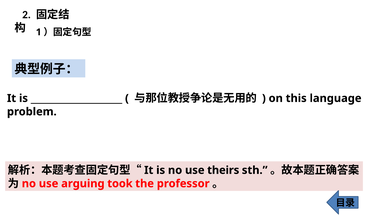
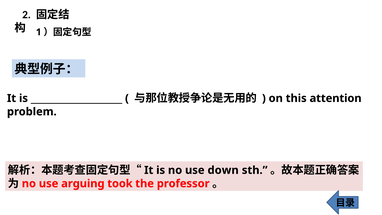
language: language -> attention (336, 98)
theirs: theirs -> down (223, 170)
